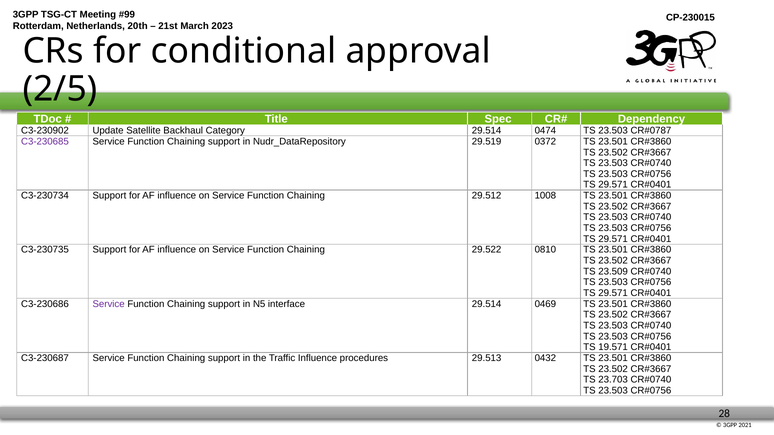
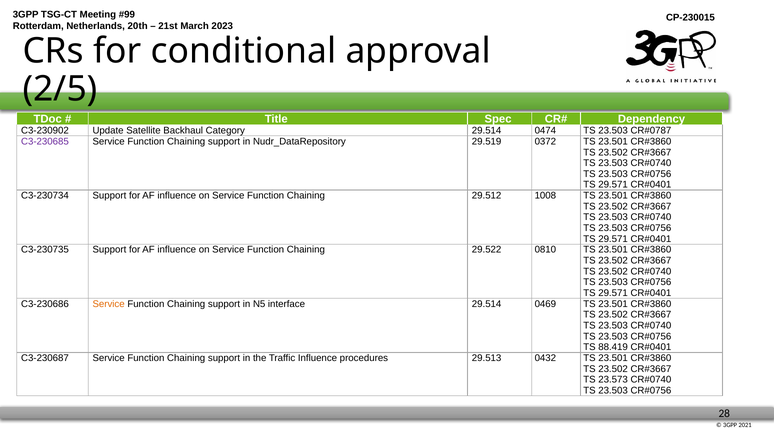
23.509: 23.509 -> 23.502 (613, 272)
Service colour: purple -> orange (109, 304)
19.571: 19.571 -> 88.419 (613, 348)
23.703: 23.703 -> 23.573 (613, 380)
